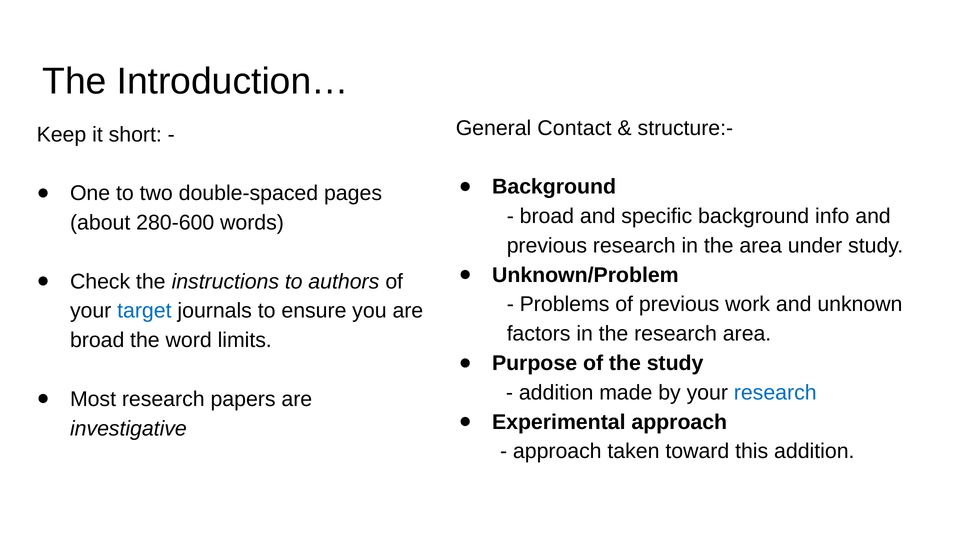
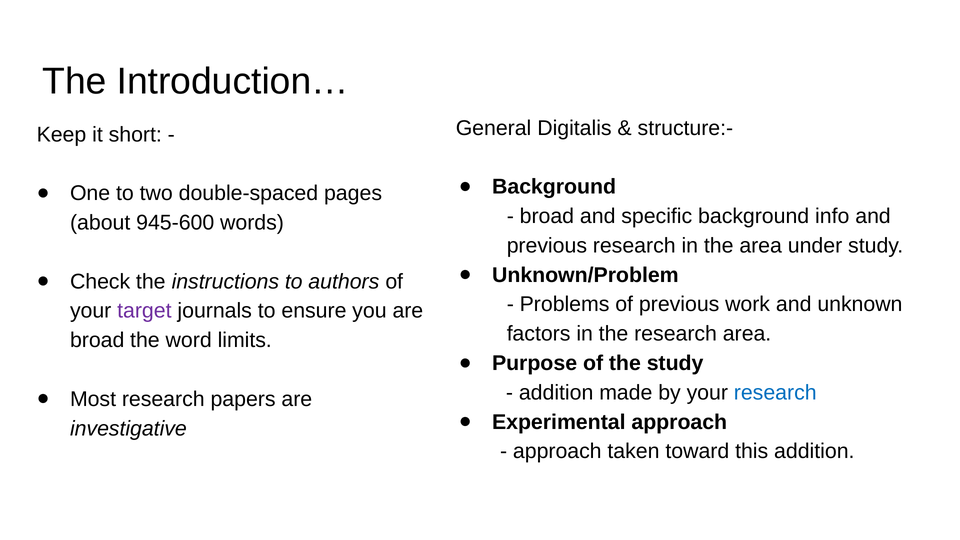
Contact: Contact -> Digitalis (574, 128)
280-600: 280-600 -> 945-600 (175, 223)
target colour: blue -> purple (144, 311)
